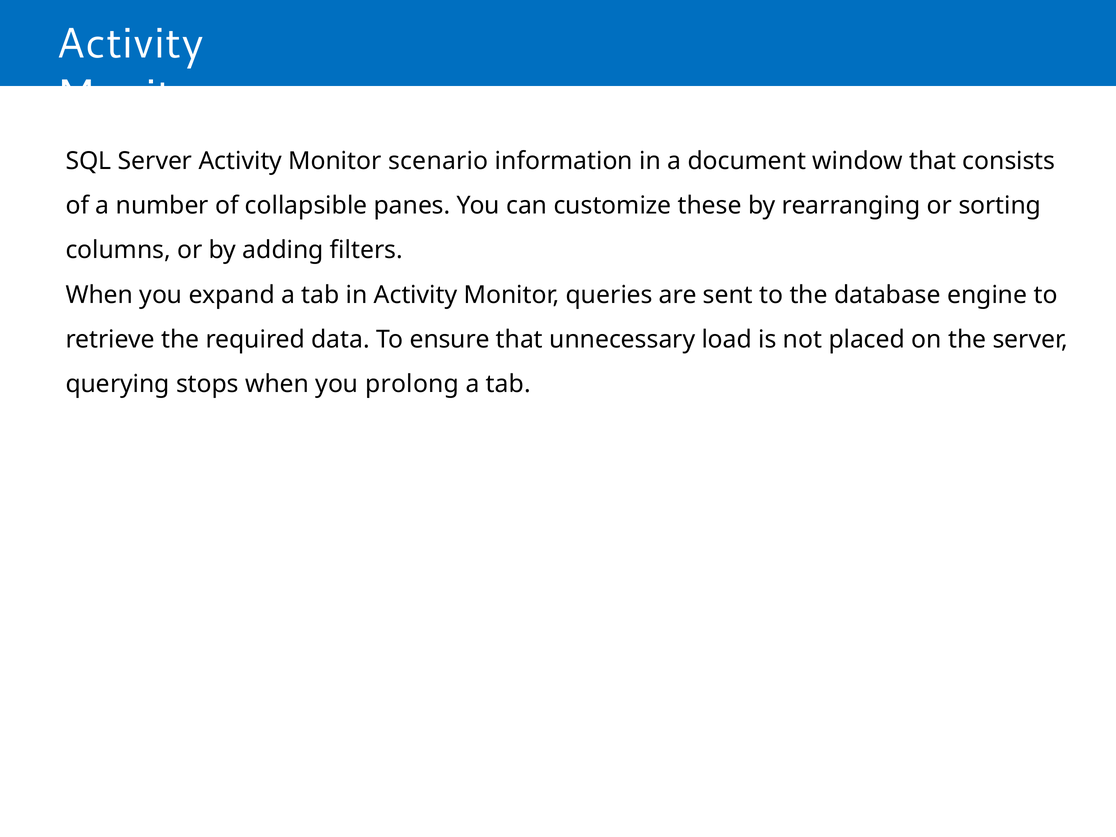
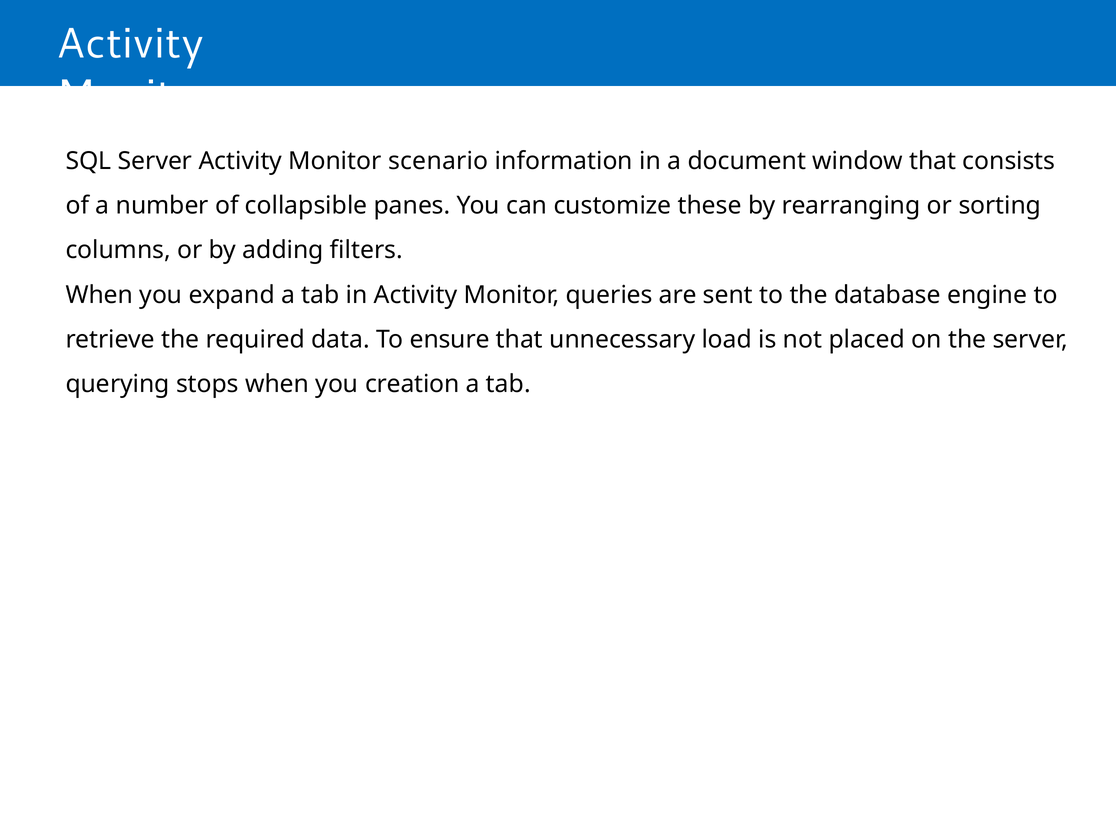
prolong: prolong -> creation (412, 384)
